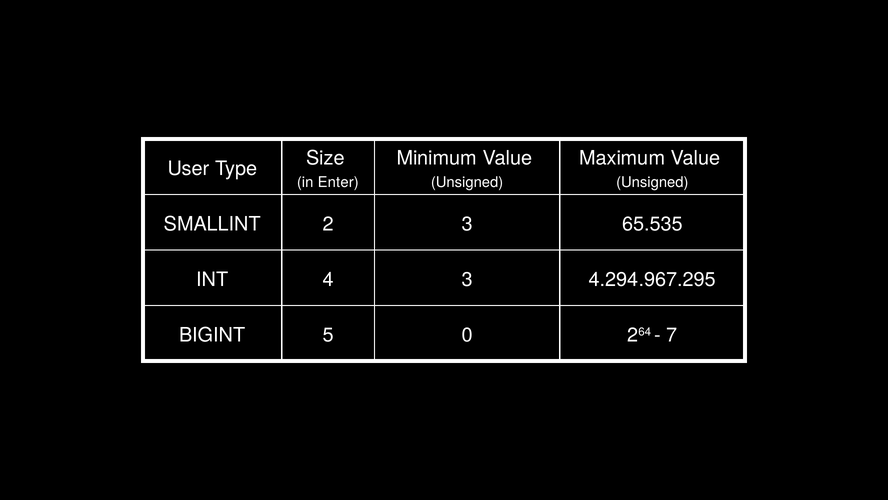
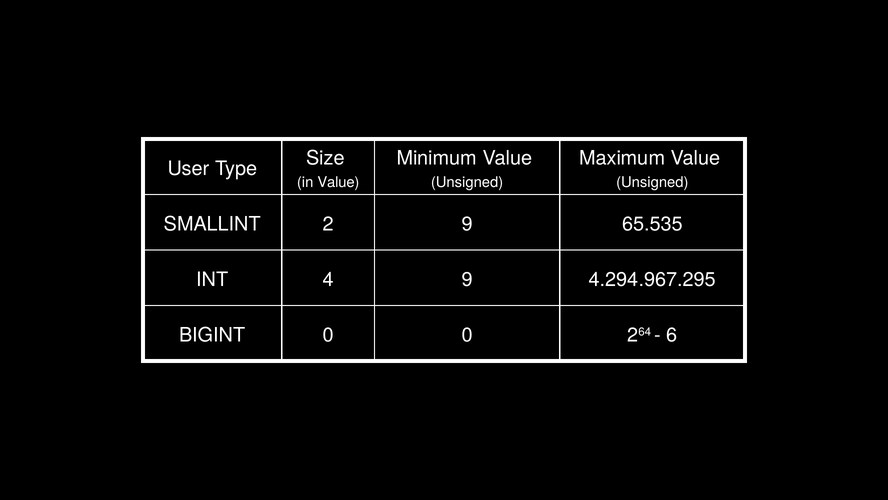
in Enter: Enter -> Value (338, 182)
2 3: 3 -> 9 (467, 224)
4 3: 3 -> 9 (467, 279)
BIGINT 5: 5 -> 0 (328, 335)
7: 7 -> 6 (672, 335)
